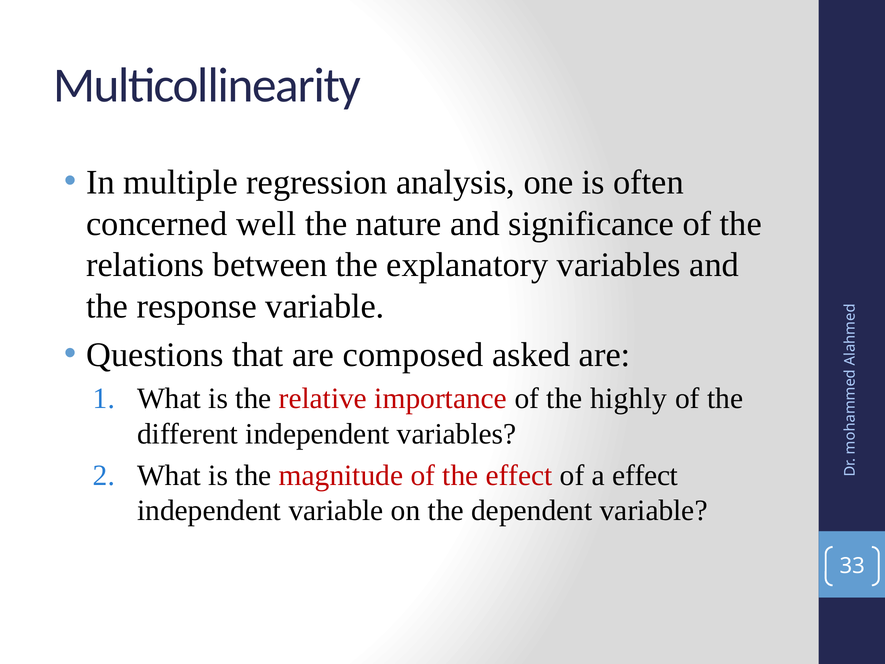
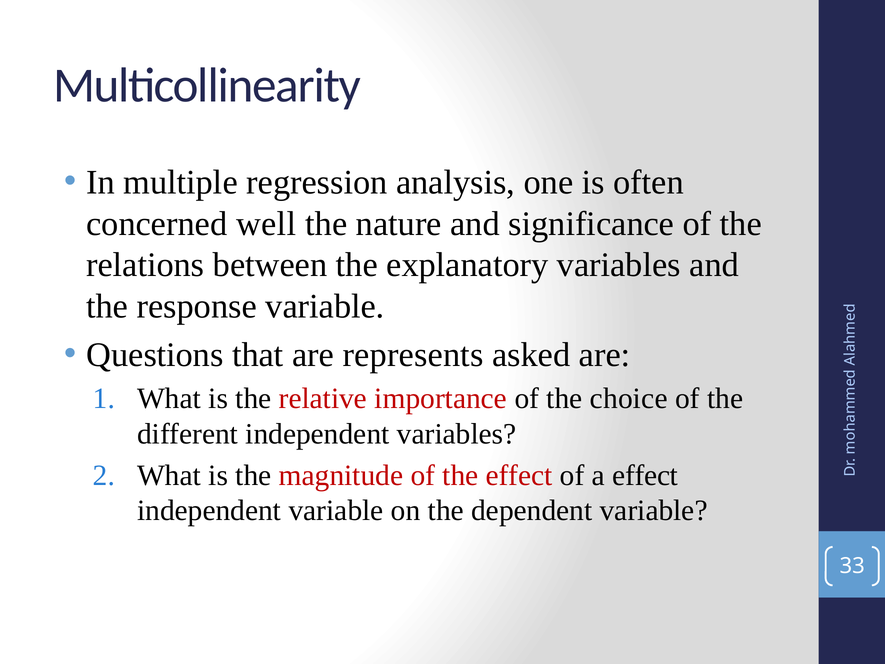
composed: composed -> represents (413, 355)
highly: highly -> choice (629, 398)
